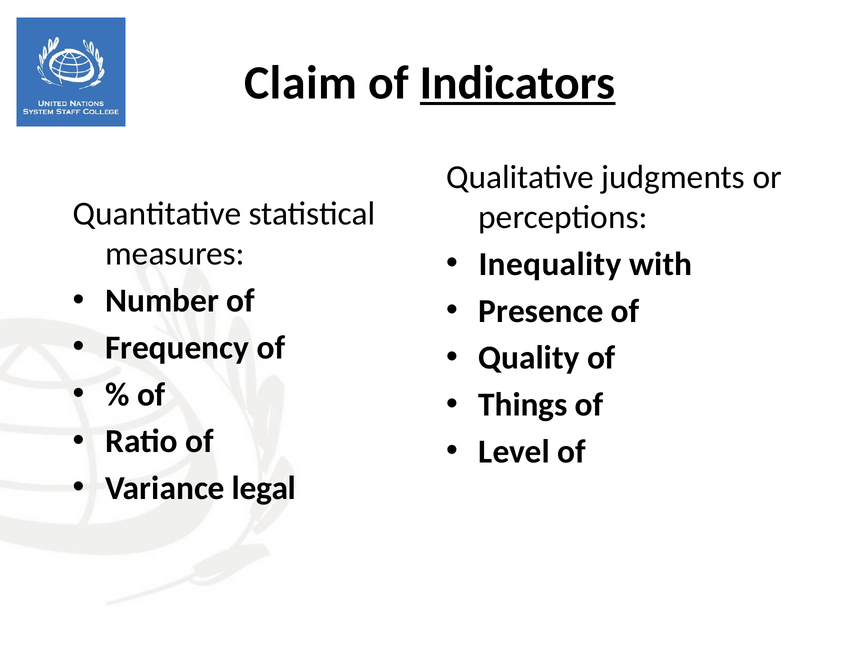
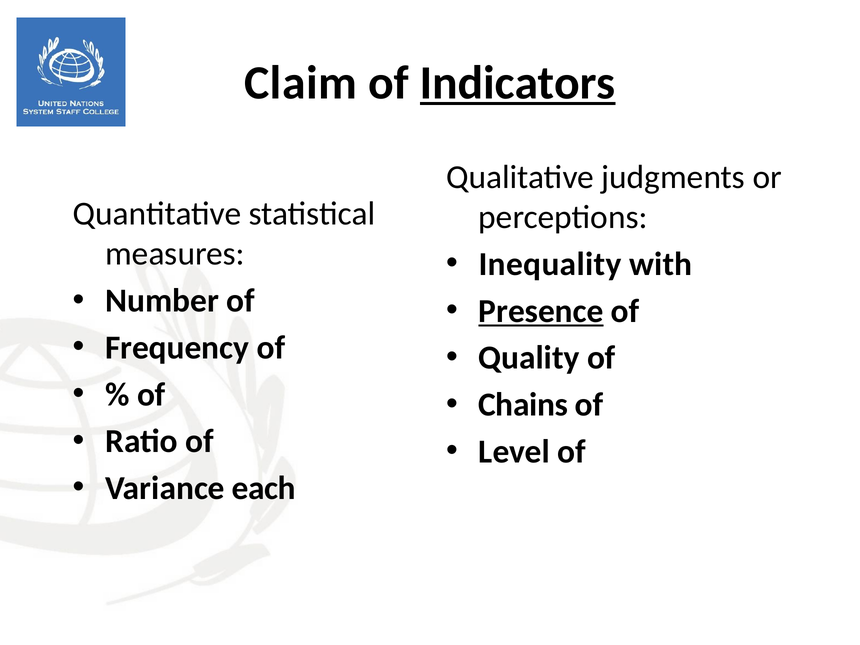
Presence underline: none -> present (541, 311)
Things: Things -> Chains (523, 405)
legal: legal -> each (264, 488)
